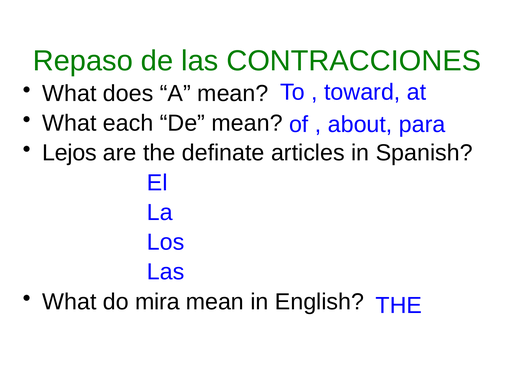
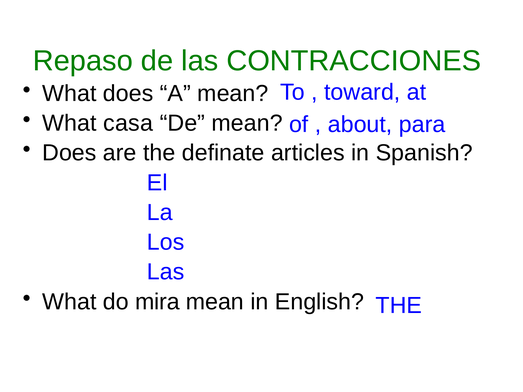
each: each -> casa (128, 123)
Lejos: Lejos -> Does (69, 153)
